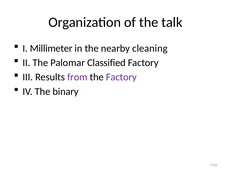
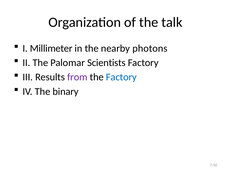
cleaning: cleaning -> photons (150, 48)
Classified: Classified -> Scientists (106, 63)
Factory colour: purple -> blue (121, 77)
